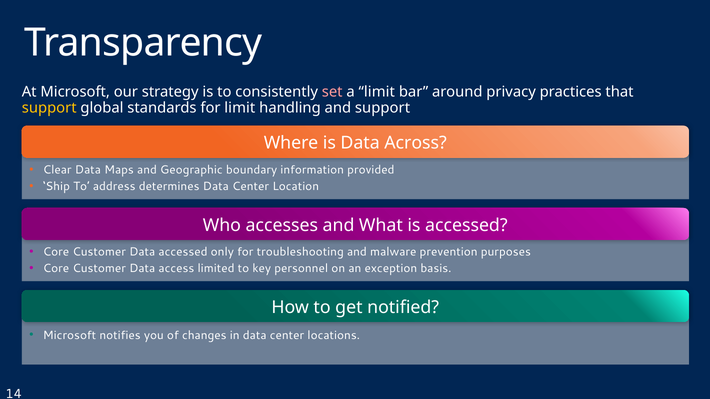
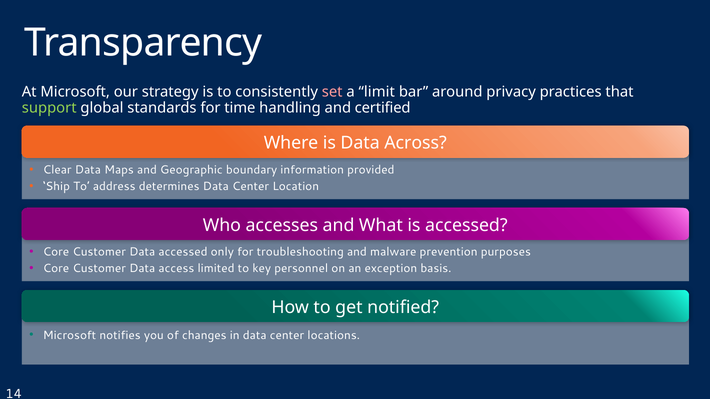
support colour: yellow -> light green (49, 108)
for limit: limit -> time (240, 108)
and support: support -> certified (383, 108)
